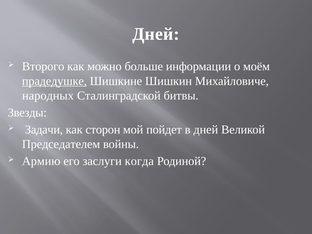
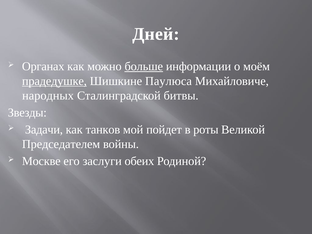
Второго: Второго -> Органах (43, 66)
больше underline: none -> present (144, 66)
Шишкин: Шишкин -> Паулюса (168, 81)
сторон: сторон -> танков (103, 130)
в дней: дней -> роты (206, 130)
Армию: Армию -> Москве (41, 161)
когда: когда -> обеих (139, 161)
